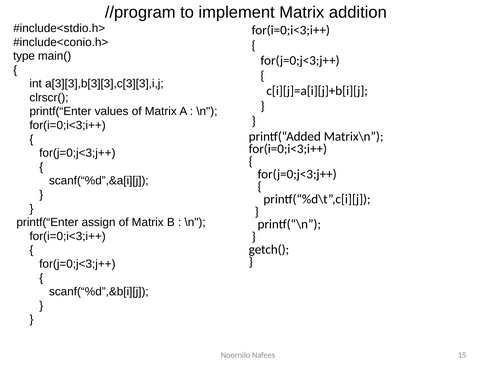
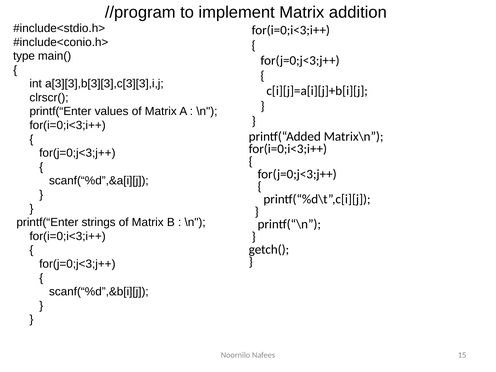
assign: assign -> strings (99, 222)
